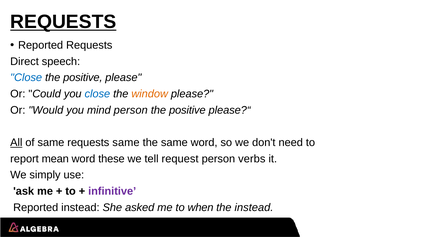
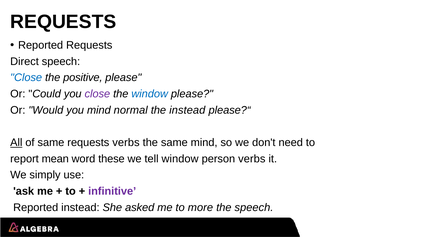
REQUESTS underline: present -> none (63, 22)
close colour: blue -> purple (97, 94)
window colour: orange -> blue (150, 94)
mind person: person -> normal (131, 110)
positive: positive -> instead (187, 110)
requests same: same -> verbs (126, 142)
same word: word -> mind (204, 142)
tell request: request -> window (180, 159)
when: when -> more (200, 207)
the instead: instead -> speech (254, 207)
